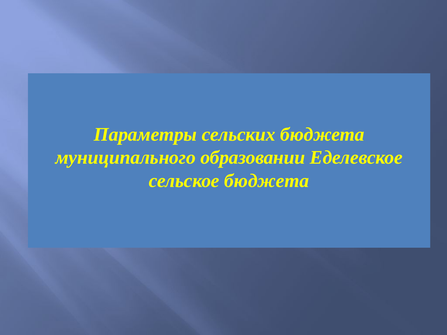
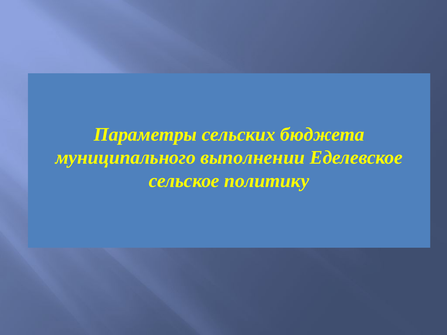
образовании: образовании -> выполнении (253, 158)
сельское бюджета: бюджета -> политику (267, 181)
